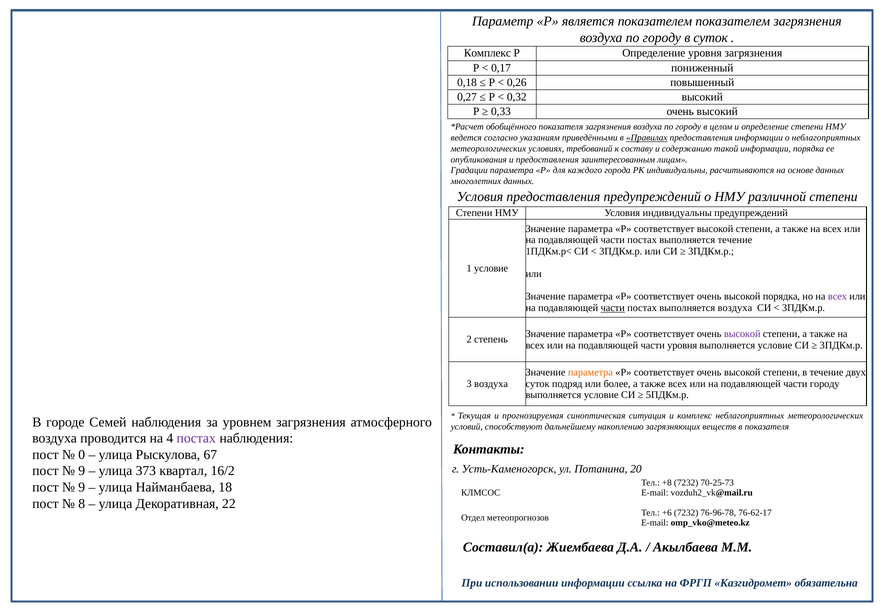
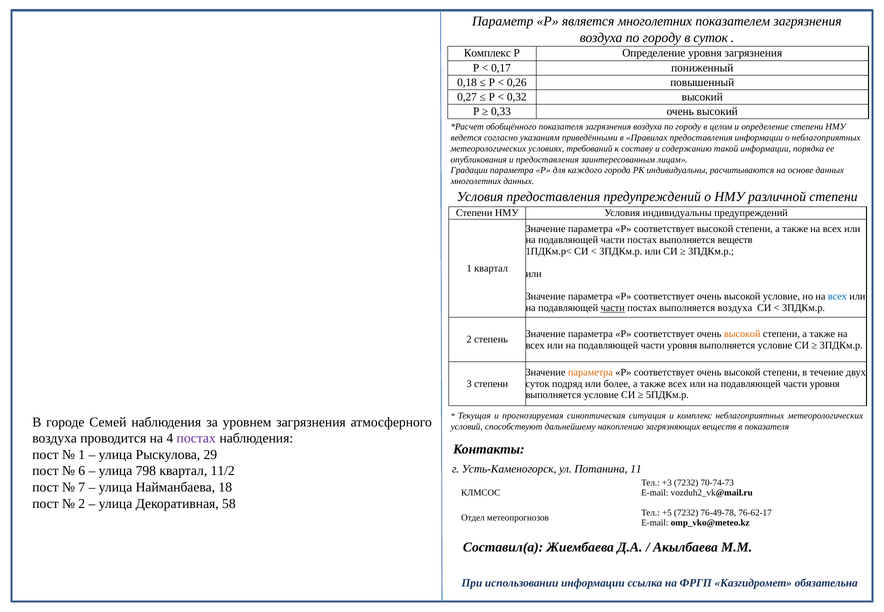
является показателем: показателем -> многолетних (655, 21)
Правилах underline: present -> none (647, 138)
выполняется течение: течение -> веществ (735, 240)
1 условие: условие -> квартал (491, 268)
высокой порядка: порядка -> условие (781, 297)
всех colour: purple -> blue (837, 297)
высокой colour: purple -> orange (742, 334)
3 воздуха: воздуха -> степени (491, 384)
городу: городу -> уровня (825, 384)
0: 0 -> 1 (82, 455)
67: 67 -> 29 (210, 455)
20: 20 -> 11 (636, 469)
9: 9 -> 6 (82, 471)
373: 373 -> 798 (146, 471)
16/2: 16/2 -> 11/2 (223, 471)
+8: +8 -> +3 (667, 483)
70-25-73: 70-25-73 -> 70-74-73 (717, 483)
9: 9 -> 7 (82, 487)
8: 8 -> 2 (82, 504)
22: 22 -> 58 (229, 504)
+6: +6 -> +5 (667, 513)
76-96-78: 76-96-78 -> 76-49-78 (718, 513)
